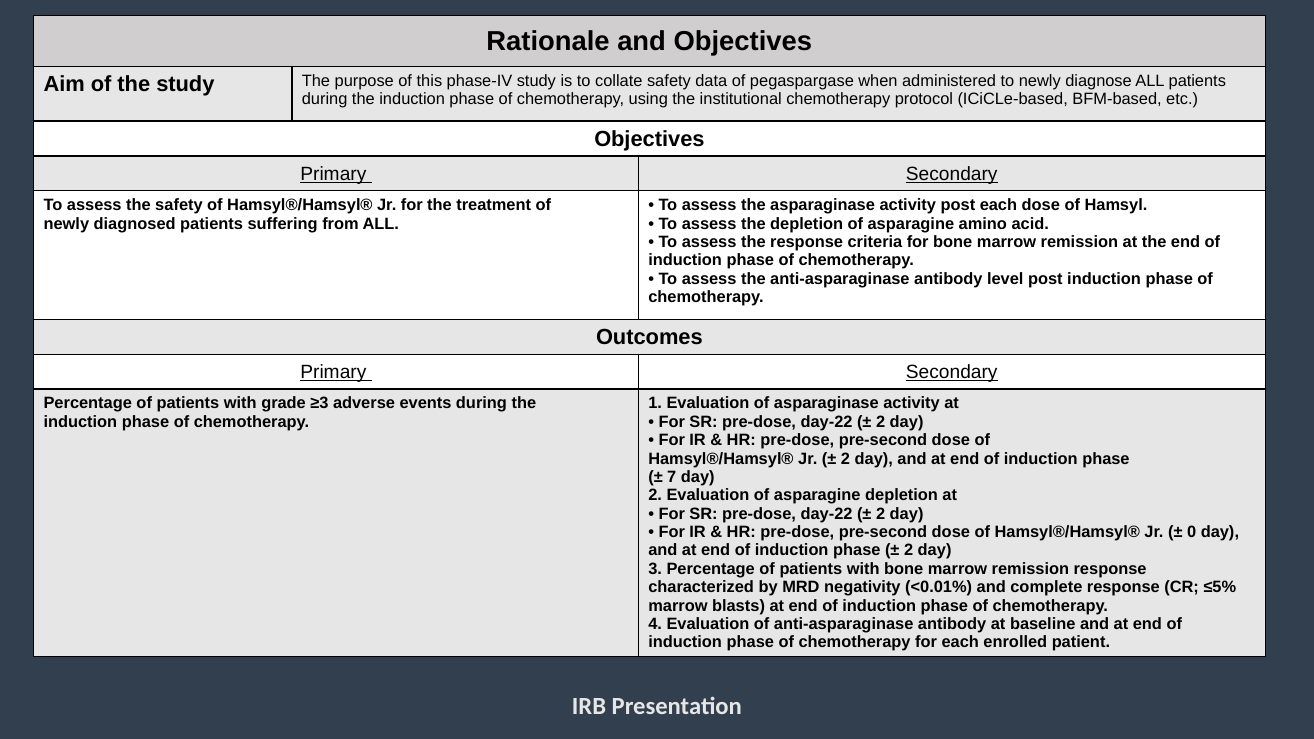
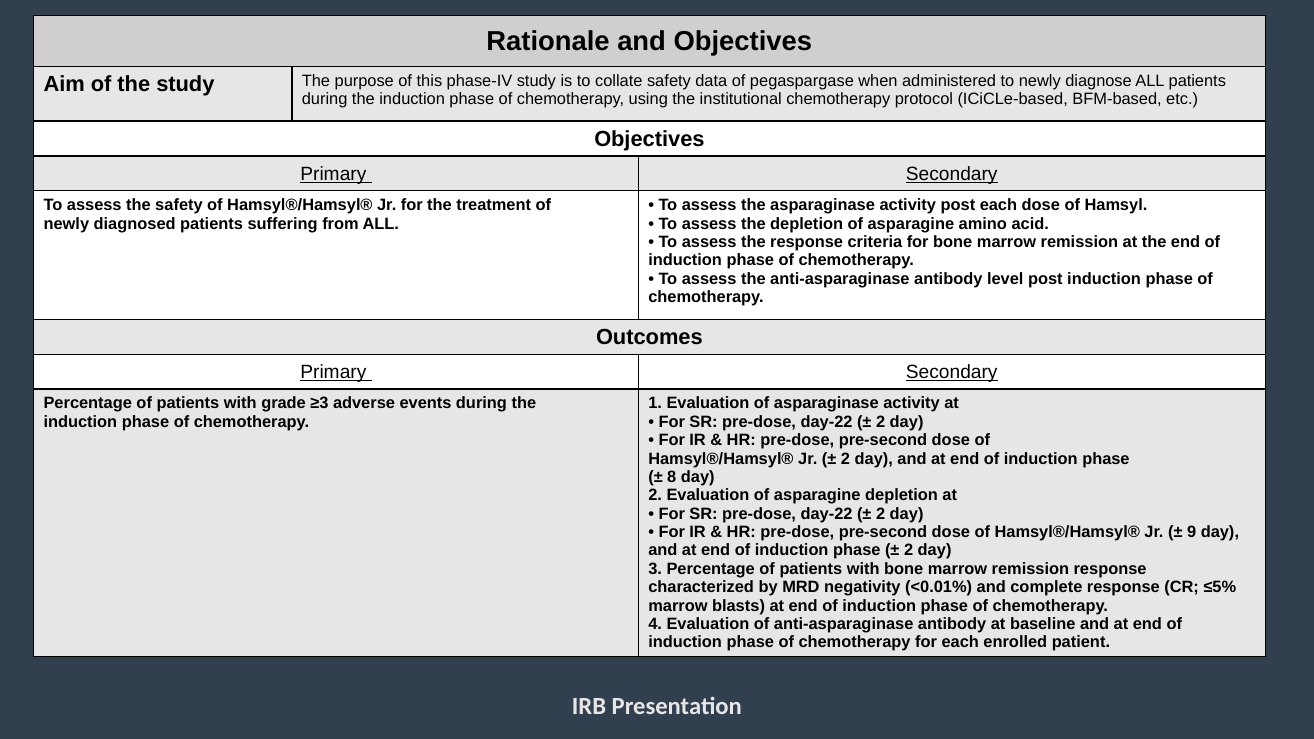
7: 7 -> 8 (672, 477)
0: 0 -> 9 (1192, 532)
